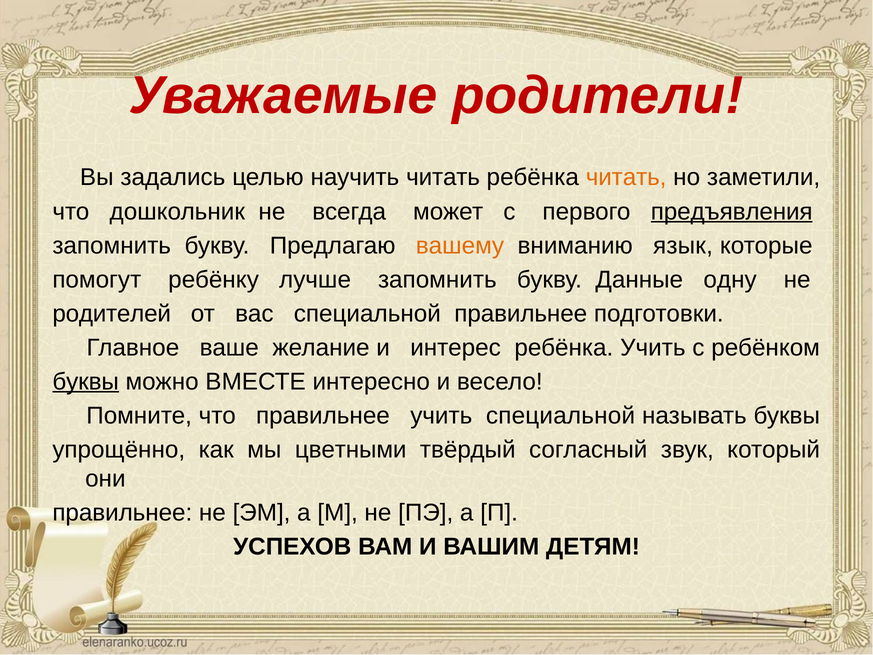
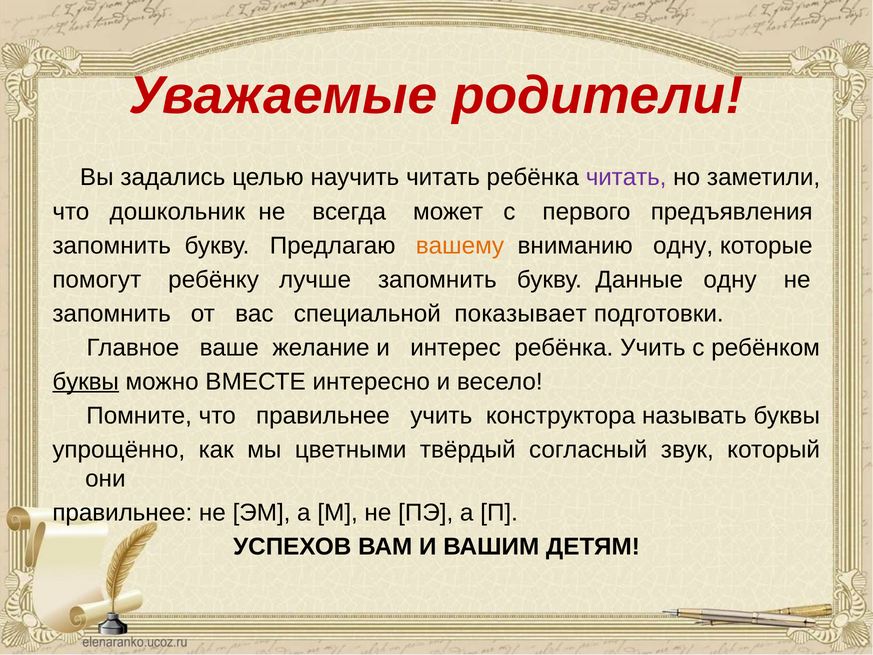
читать colour: orange -> purple (626, 177)
предъявления underline: present -> none (732, 211)
вниманию язык: язык -> одну (683, 245)
родителей: родителей -> запомнить (112, 313)
специальной правильнее: правильнее -> показывает (521, 313)
учить специальной: специальной -> конструктора (561, 415)
